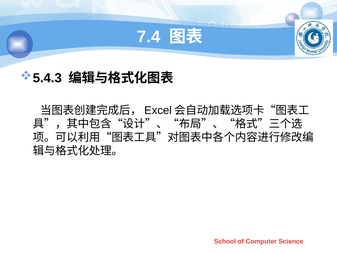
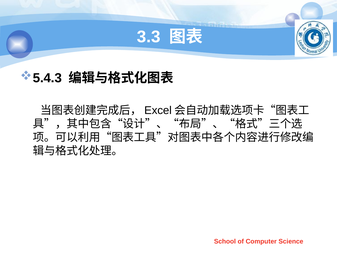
7.4: 7.4 -> 3.3 (149, 37)
